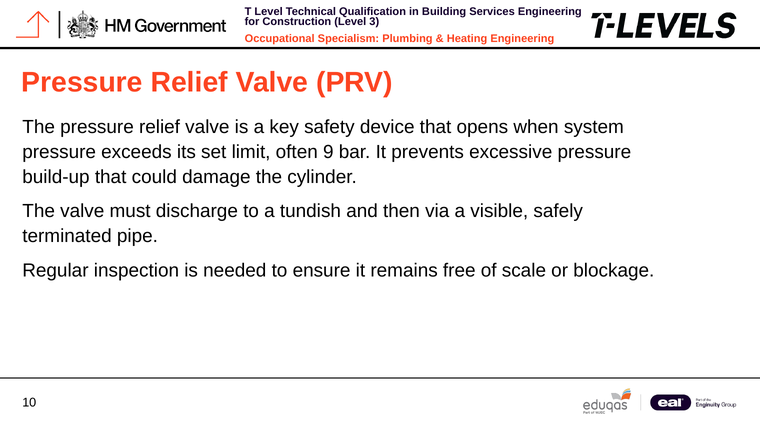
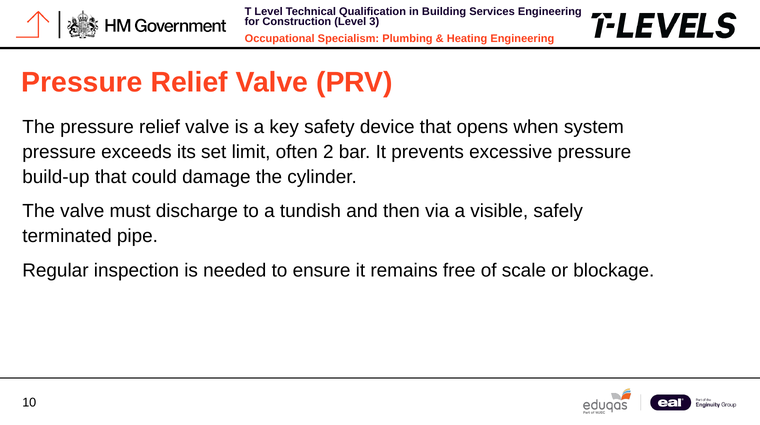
9: 9 -> 2 (328, 152)
